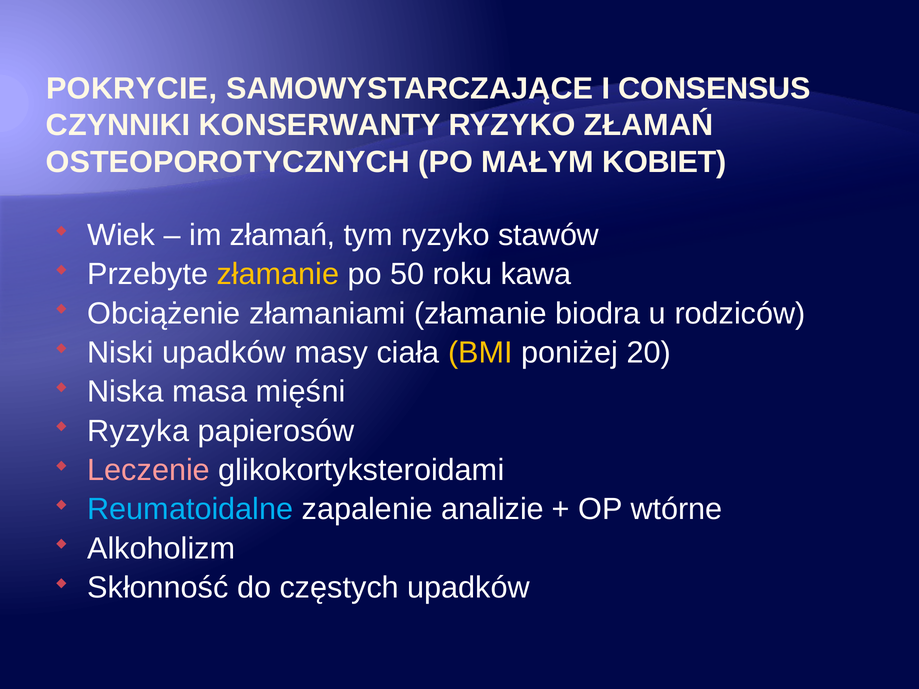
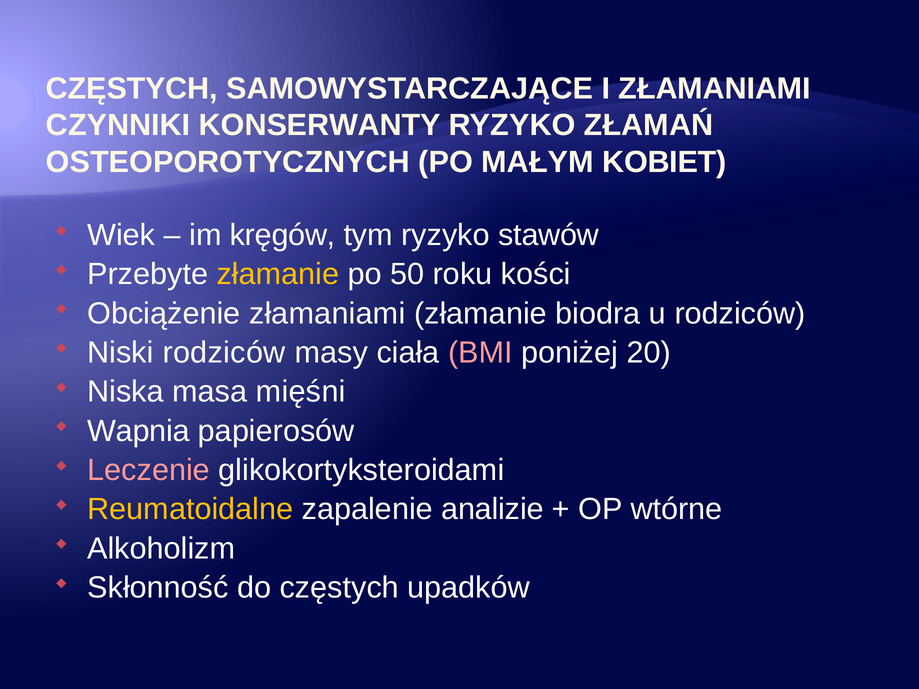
POKRYCIE: POKRYCIE -> CZĘSTYCH (132, 89)
I CONSENSUS: CONSENSUS -> ZŁAMANIAMI (715, 89)
im złamań: złamań -> kręgów (283, 235)
kawa: kawa -> kości (536, 274)
Niski upadków: upadków -> rodziców (224, 353)
BMI colour: yellow -> pink (480, 353)
Ryzyka: Ryzyka -> Wapnia (138, 431)
Reumatoidalne colour: light blue -> yellow (190, 510)
